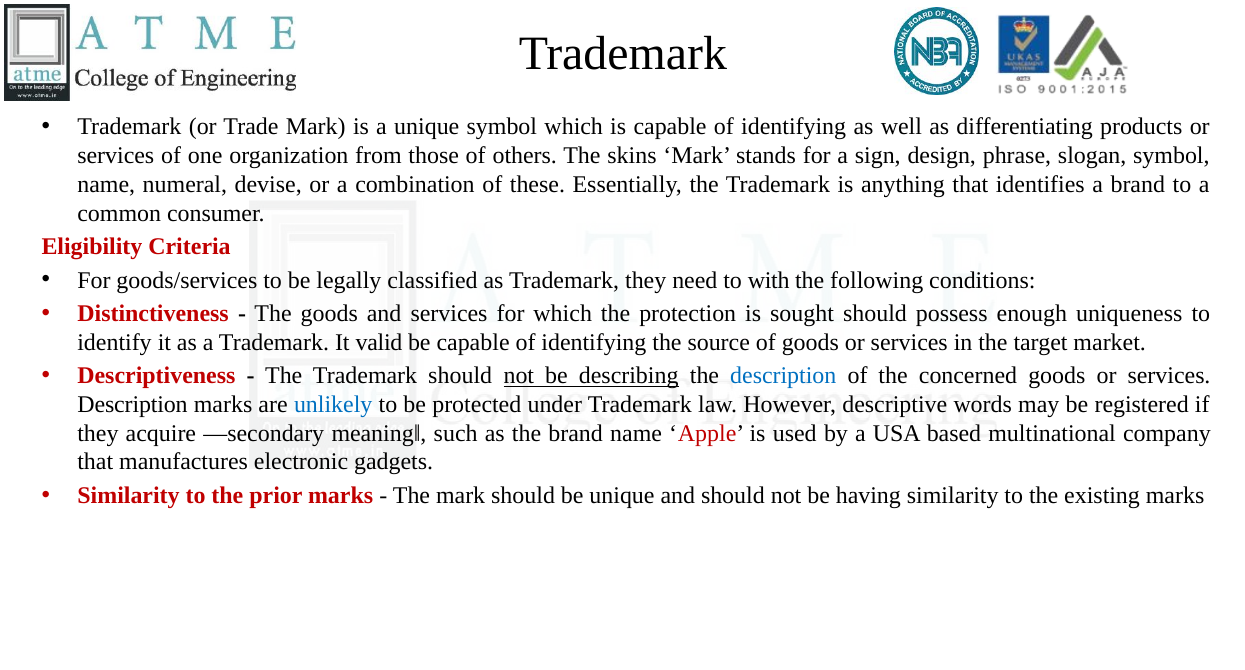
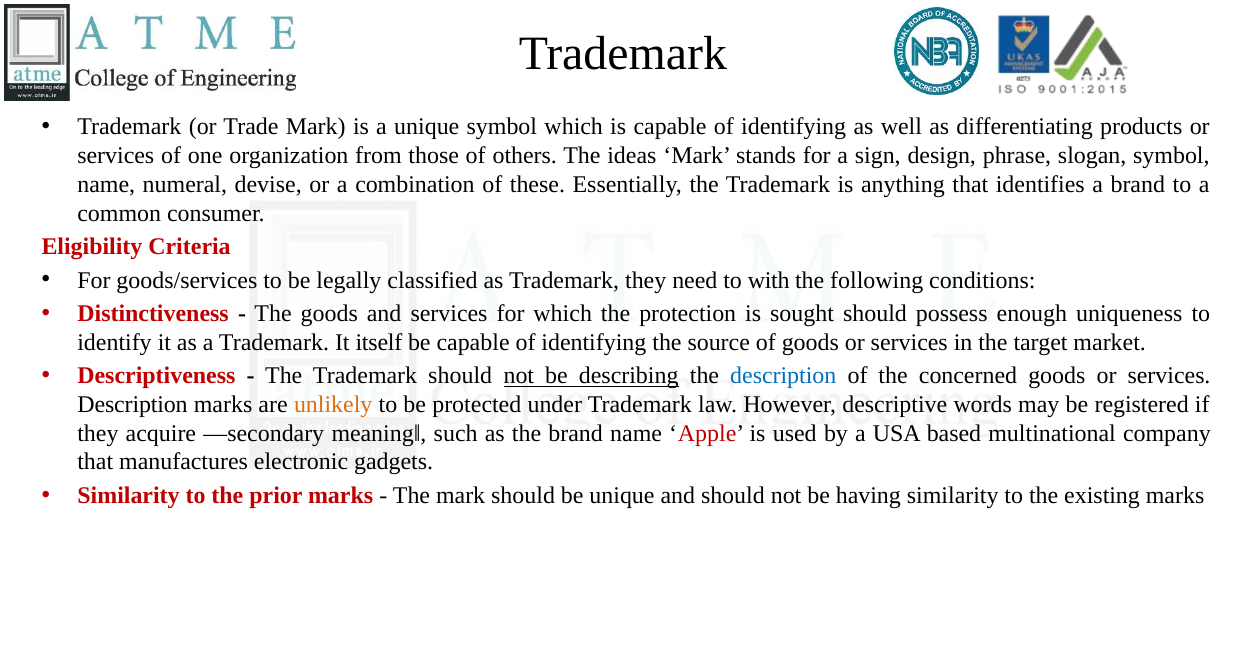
skins: skins -> ideas (632, 156)
valid: valid -> itself (379, 343)
unlikely colour: blue -> orange (333, 405)
